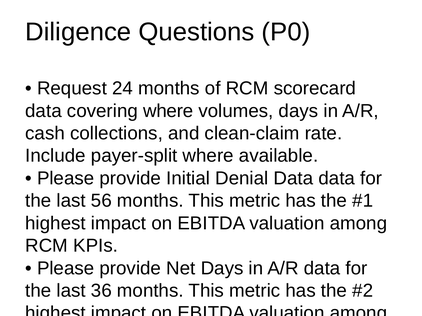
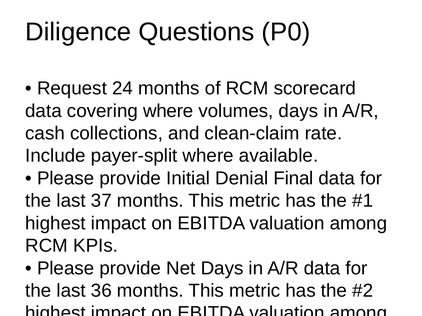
Denial Data: Data -> Final (294, 179)
56: 56 -> 37 (101, 201)
